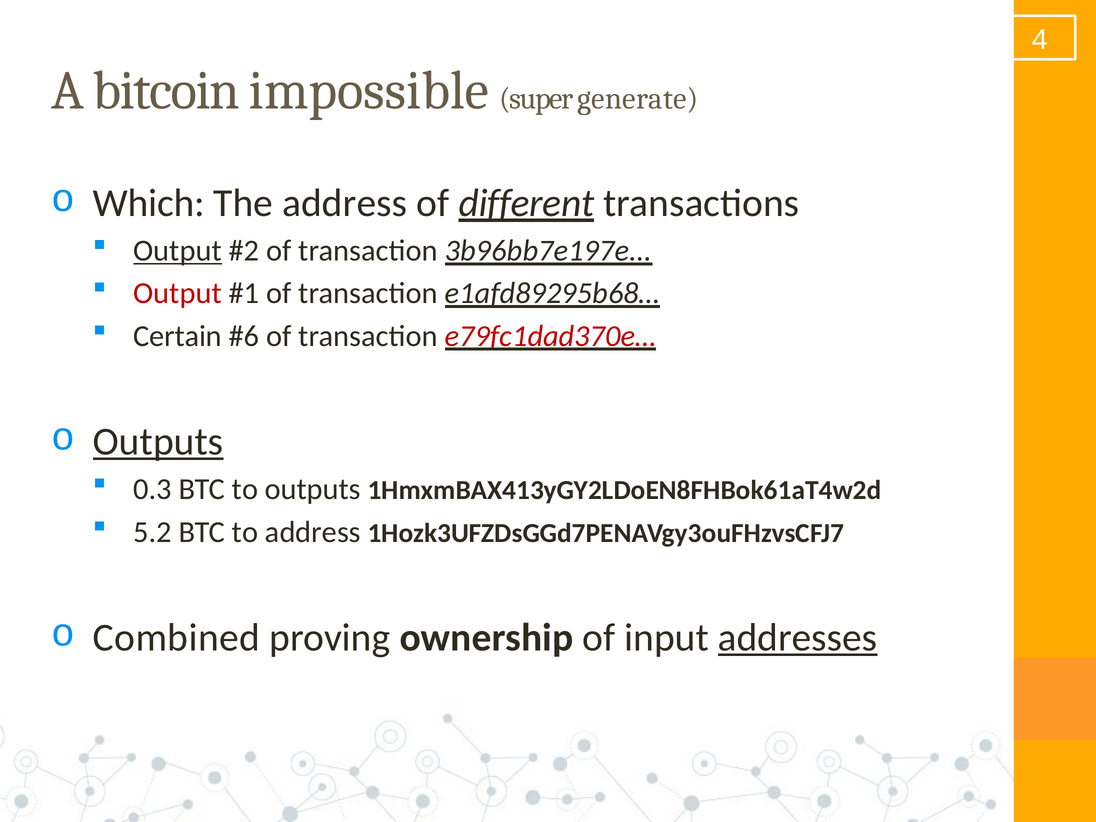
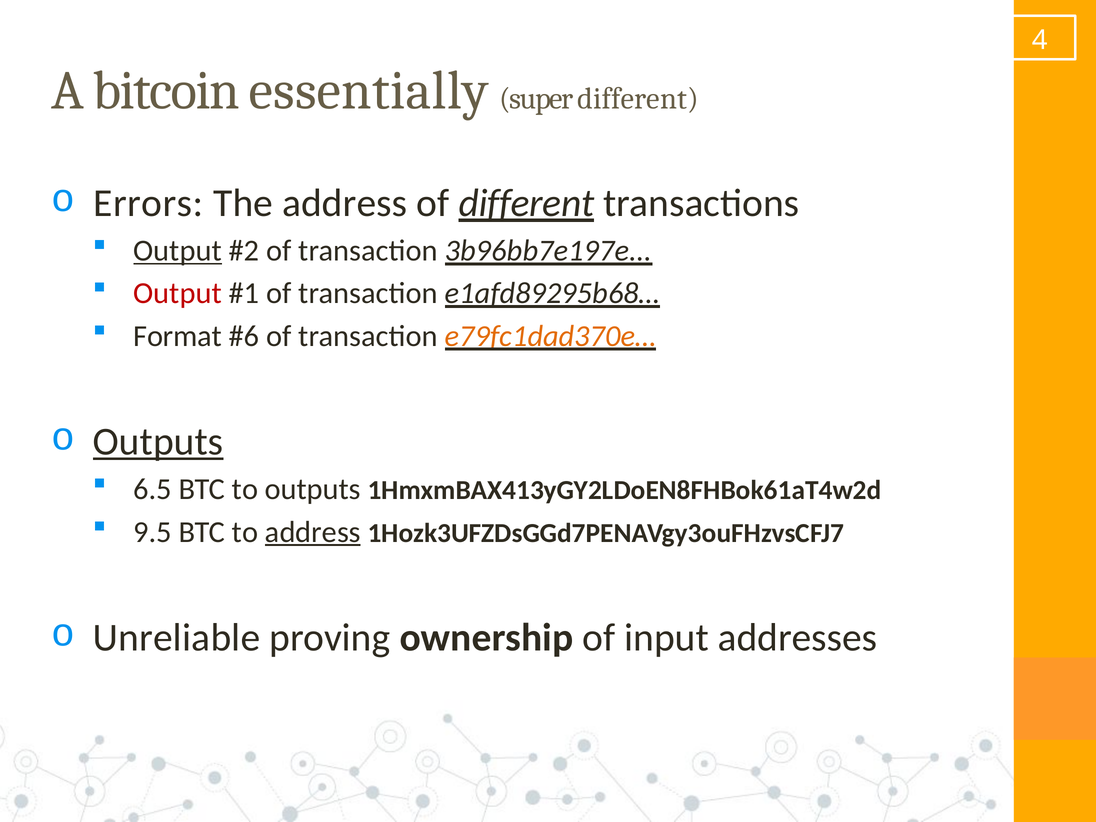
impossible: impossible -> essentially (369, 90)
super generate: generate -> different (638, 99)
Which: Which -> Errors (148, 203)
Certain: Certain -> Format (178, 336)
e79fc1dad370e… colour: red -> orange (551, 336)
0.3: 0.3 -> 6.5 (153, 489)
5.2: 5.2 -> 9.5 (153, 532)
address underline: none -> present (313, 532)
Combined: Combined -> Unreliable (177, 638)
addresses underline: present -> none (798, 638)
